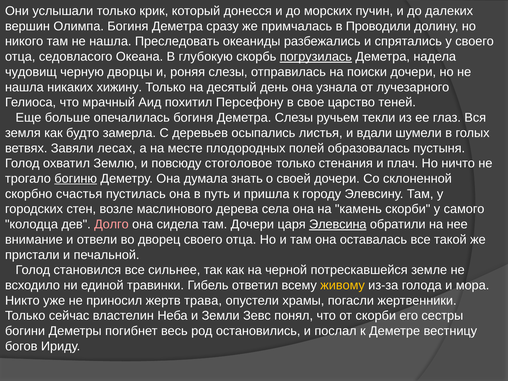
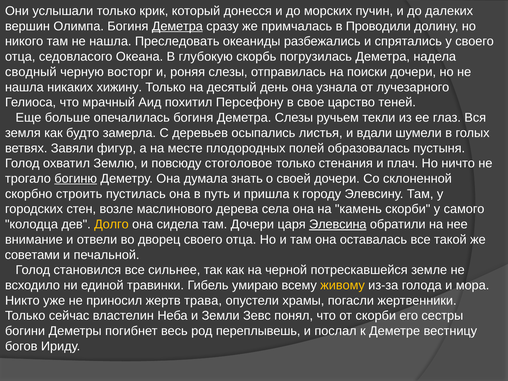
Деметра underline: none -> present (177, 26)
погрузилась underline: present -> none (316, 57)
чудовищ: чудовищ -> сводный (31, 72)
дворцы: дворцы -> восторг (130, 72)
лесах: лесах -> фигур (117, 148)
счастья: счастья -> строить (79, 194)
Долго colour: pink -> yellow (111, 224)
пристали: пристали -> советами (32, 255)
ответил: ответил -> умираю (255, 285)
остановились: остановились -> переплывешь (258, 331)
